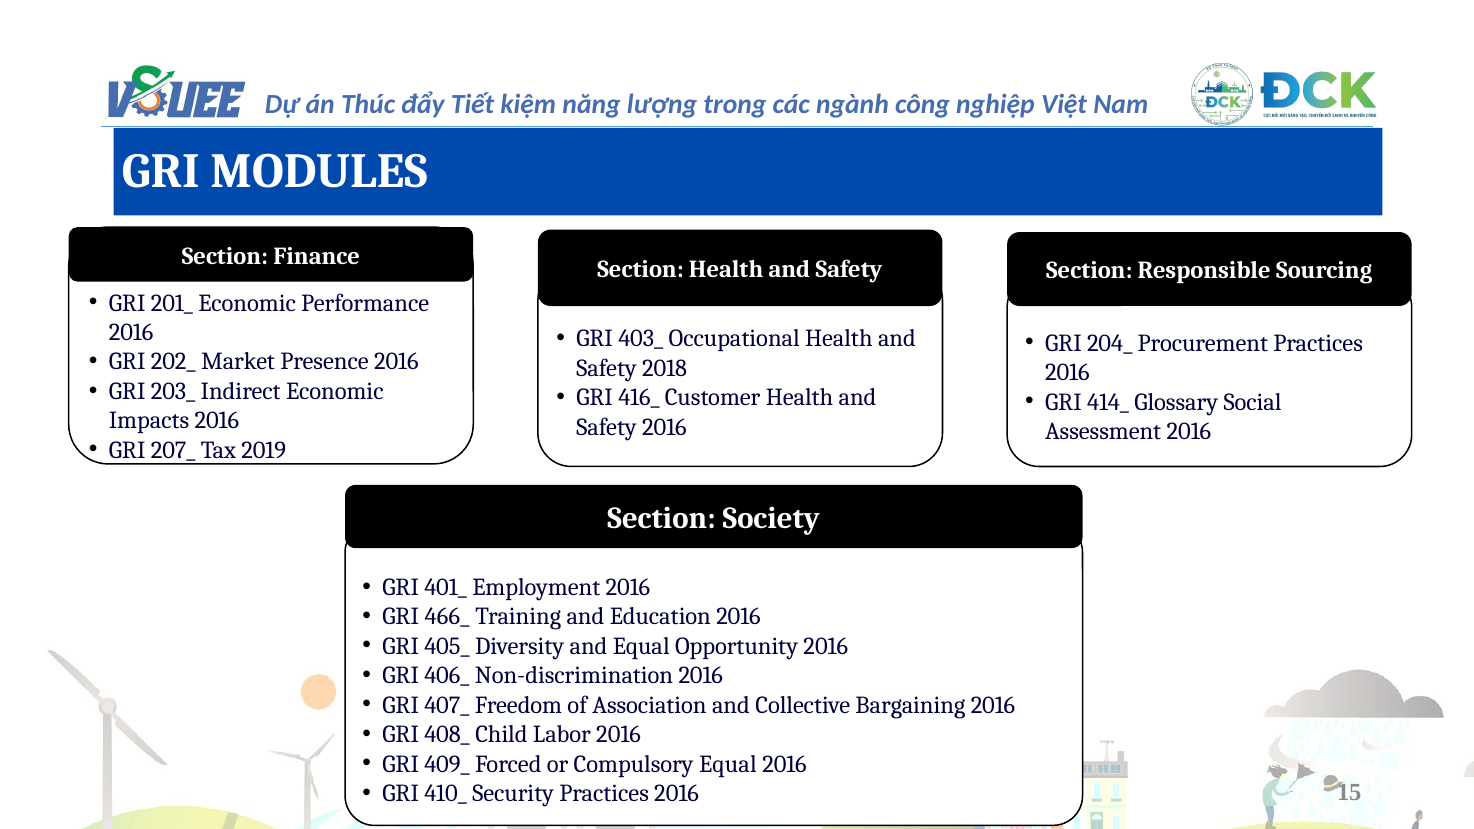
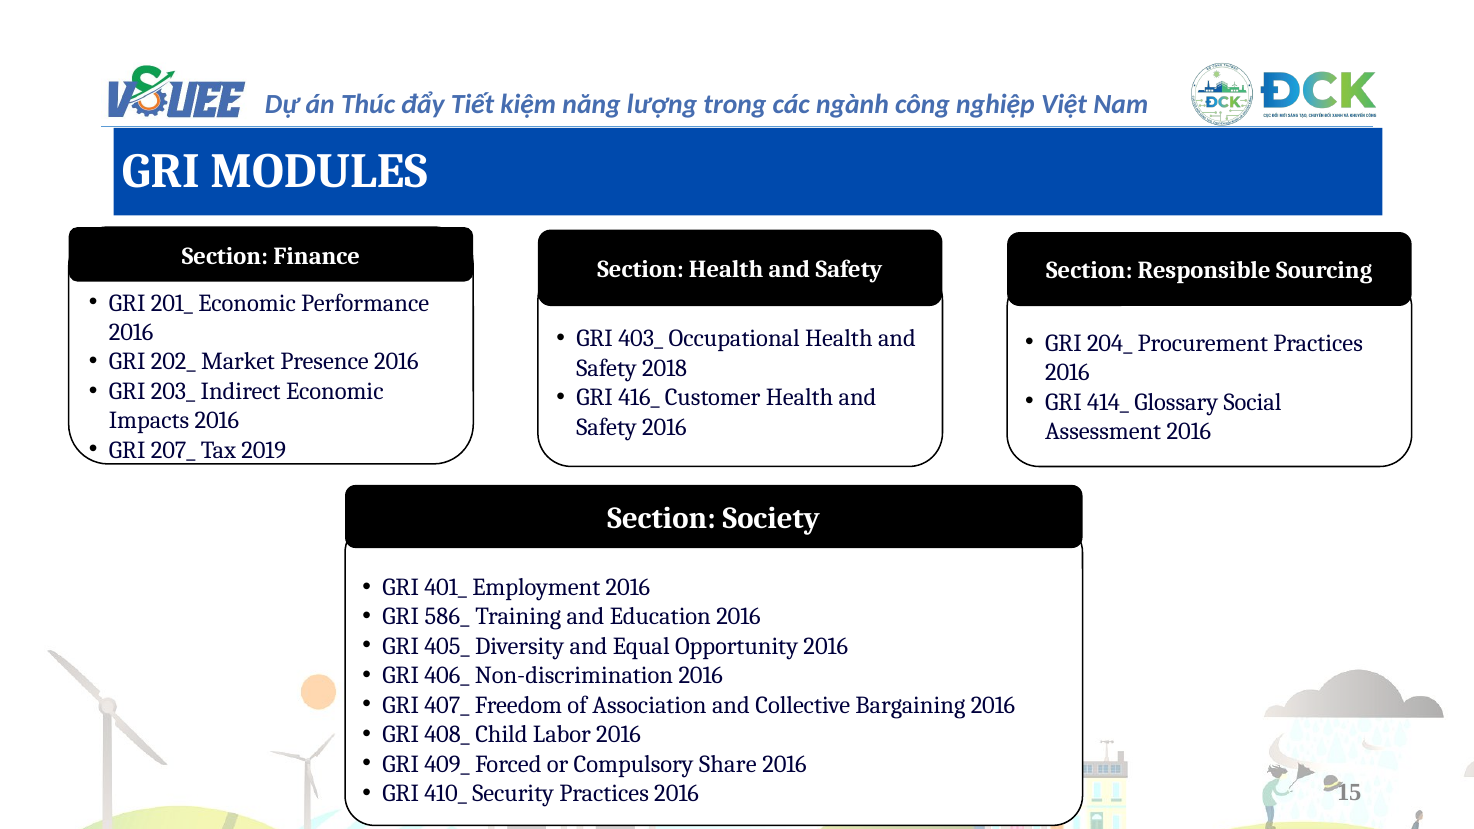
466_: 466_ -> 586_ (447, 617)
Compulsory Equal: Equal -> Share (728, 764)
